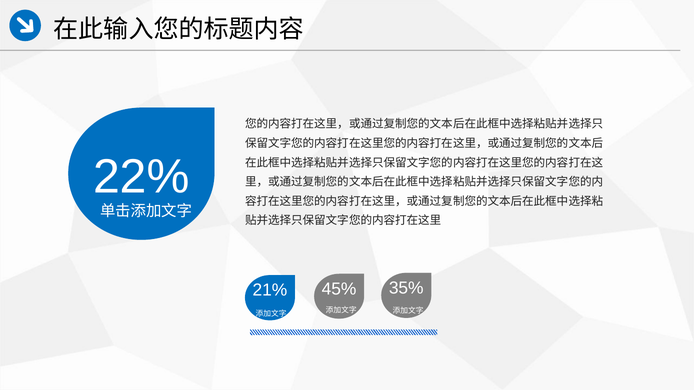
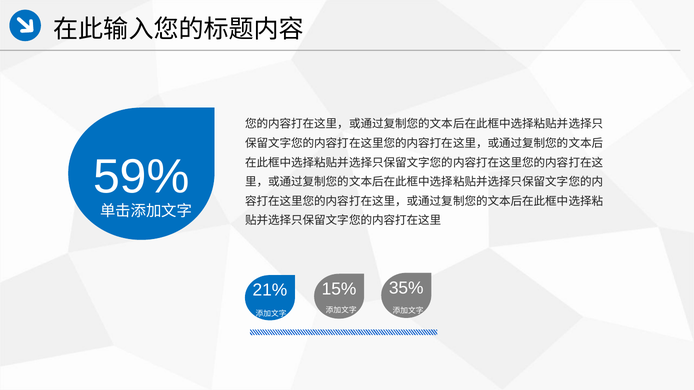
22%: 22% -> 59% (141, 177)
45%: 45% -> 15% (339, 289)
